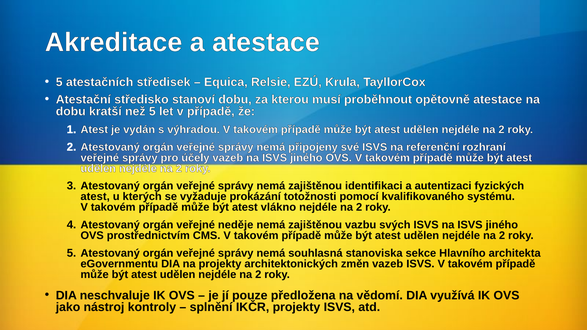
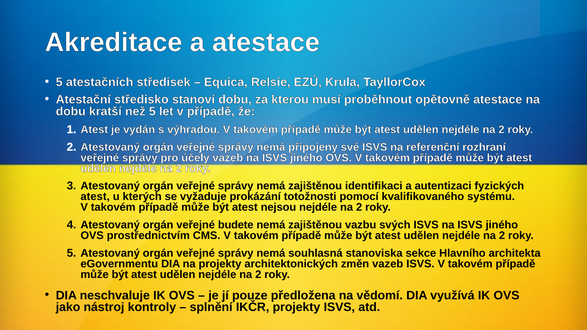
vlákno: vlákno -> nejsou (278, 207)
neděje: neděje -> budete (236, 225)
